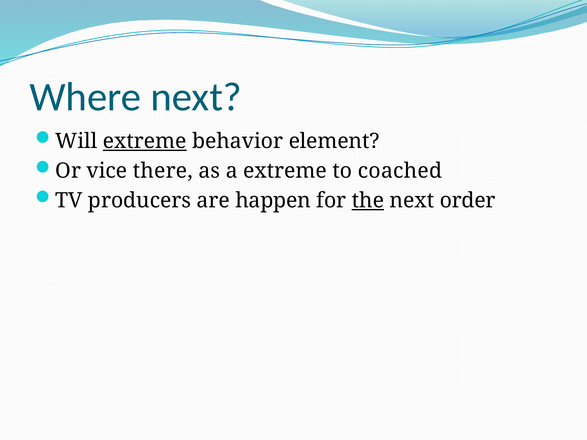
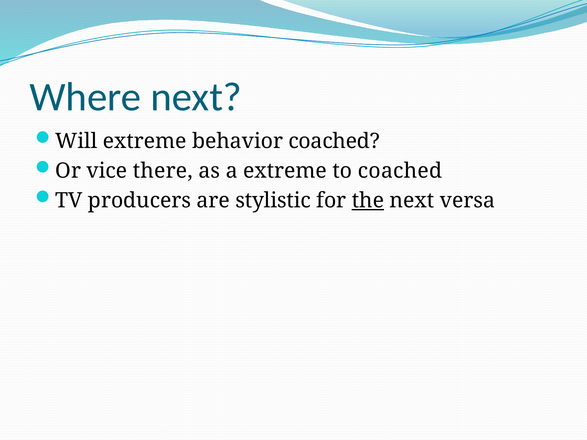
extreme underline: present -> none (145, 141)
behavior element: element -> coached (334, 141)
happen: happen -> stylistic (273, 201)
order: order -> versa (468, 201)
